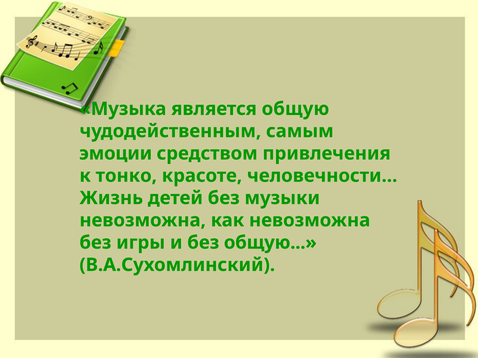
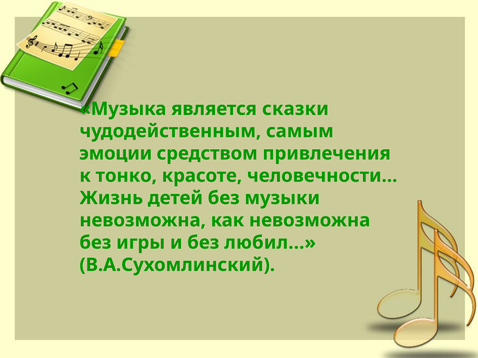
является общую: общую -> сказки (295, 109)
без общую: общую -> любил (270, 243)
